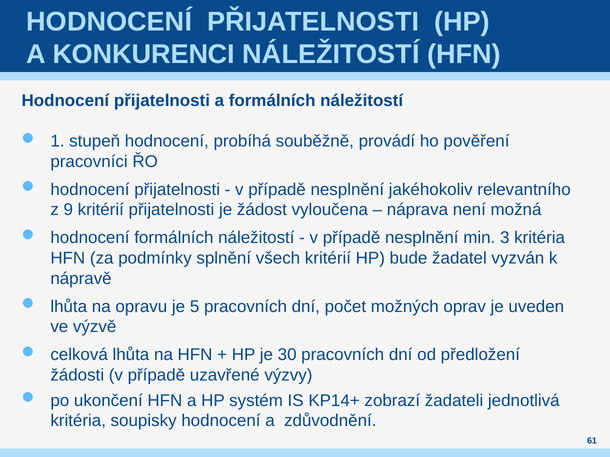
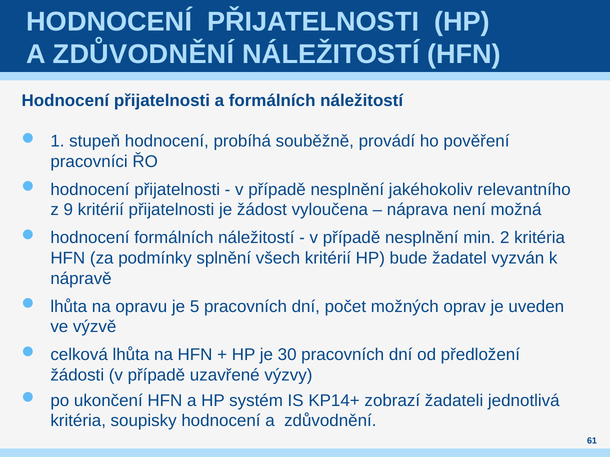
KONKURENCI: KONKURENCI -> ZDŮVODNĚNÍ (144, 54)
3: 3 -> 2 (505, 238)
